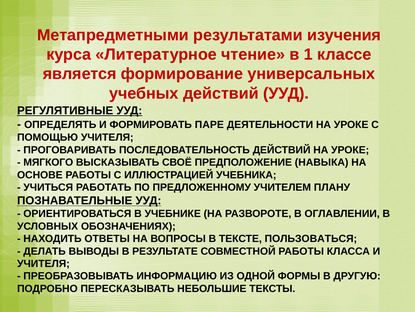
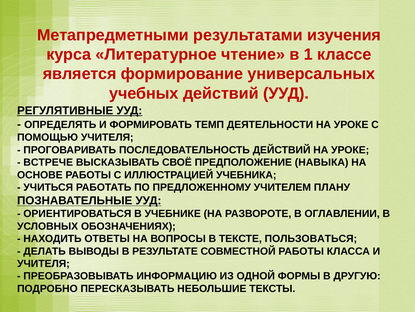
ПАРЕ: ПАРЕ -> ТЕМП (209, 125)
МЯГКОГО: МЯГКОГО -> ВСТРЕЧЕ (48, 162)
